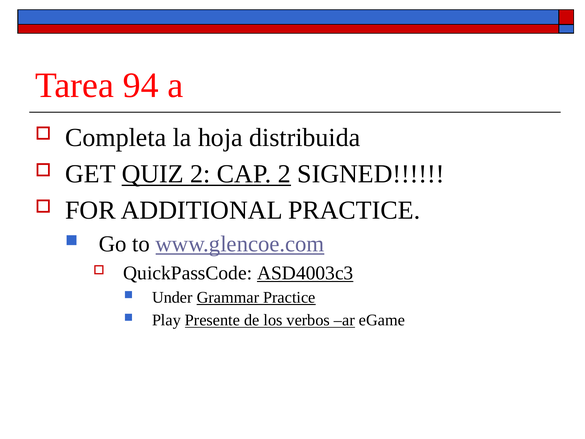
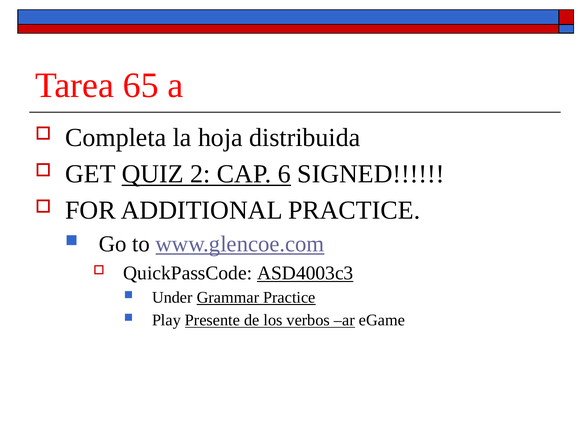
94: 94 -> 65 (141, 85)
CAP 2: 2 -> 6 (284, 174)
